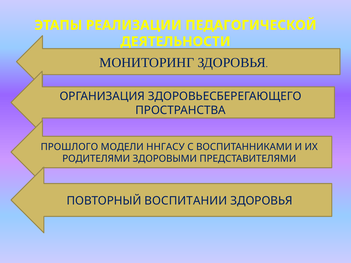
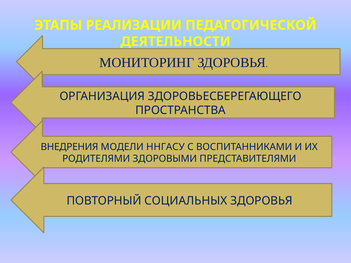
ПРОШЛОГО: ПРОШЛОГО -> ВНЕДРЕНИЯ (69, 147)
ВОСПИТАНИИ: ВОСПИТАНИИ -> СОЦИАЛЬНЫХ (186, 201)
